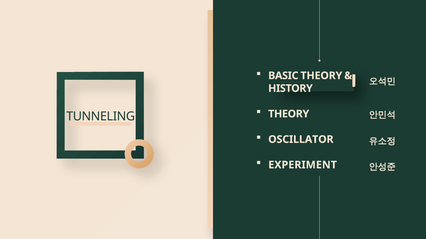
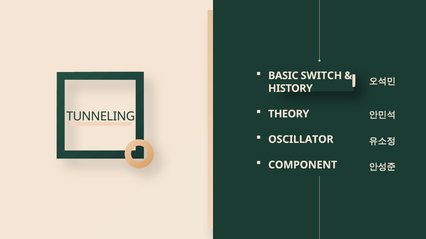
BASIC THEORY: THEORY -> SWITCH (321, 76)
EXPERIMENT: EXPERIMENT -> COMPONENT (303, 165)
